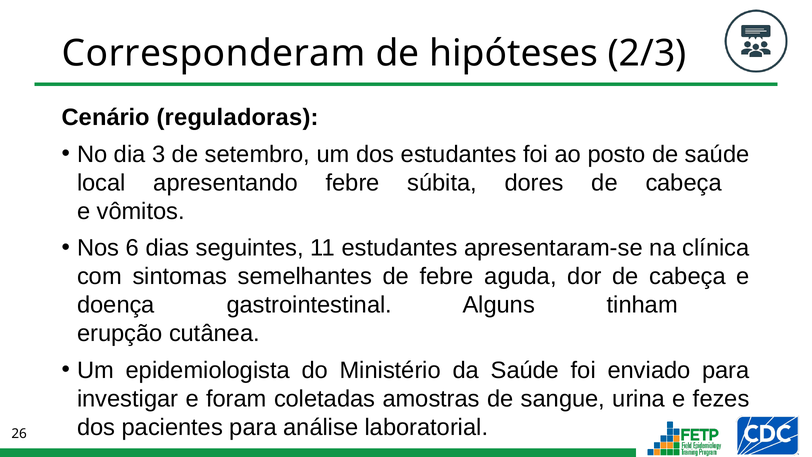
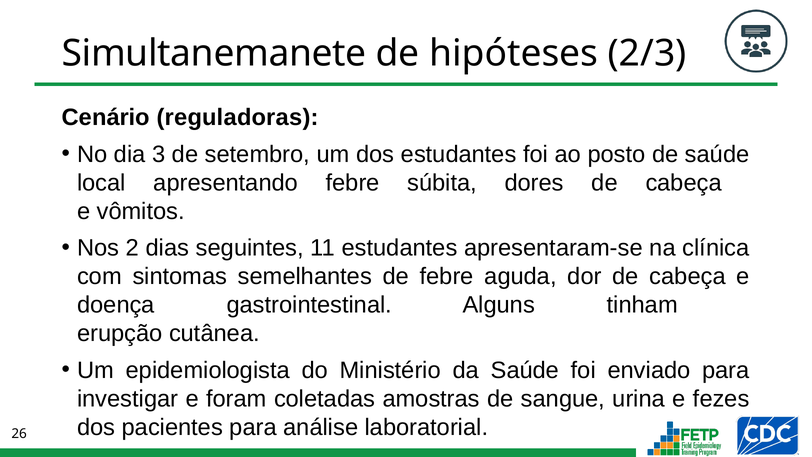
Corresponderam: Corresponderam -> Simultanemanete (214, 53)
6: 6 -> 2 (133, 248)
